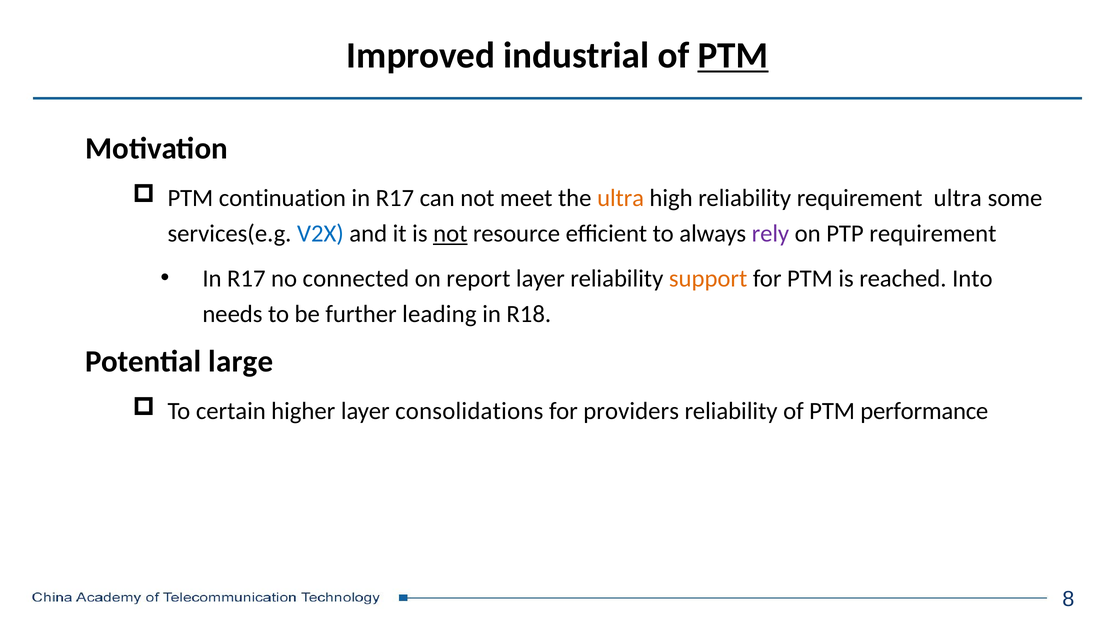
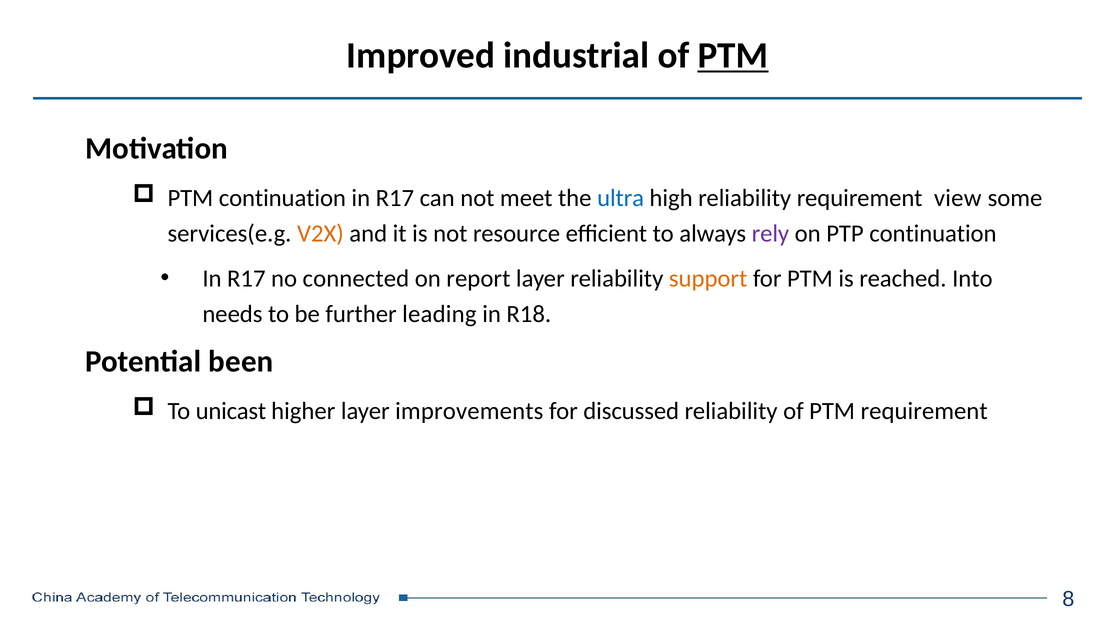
ultra colour: orange -> blue (621, 198)
requirement ultra: ultra -> view (958, 198)
V2X colour: blue -> orange (320, 234)
not underline: present -> none (450, 234)
PTP requirement: requirement -> continuation (933, 234)
large: large -> been (241, 362)
certain: certain -> unicast (231, 411)
consolidations: consolidations -> improvements (469, 411)
providers: providers -> discussed (631, 411)
PTM performance: performance -> requirement (924, 411)
